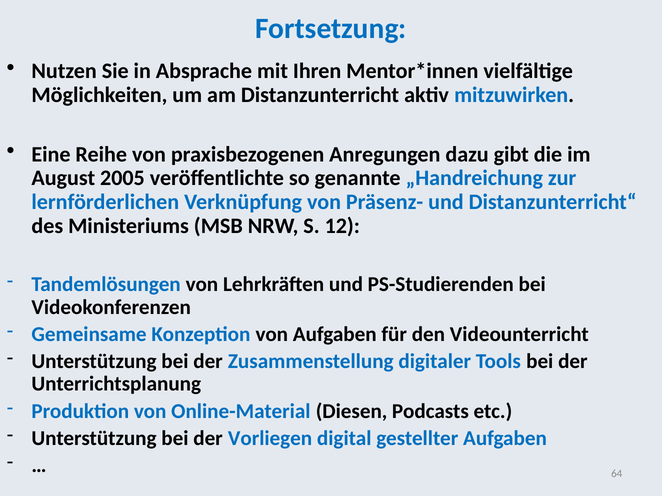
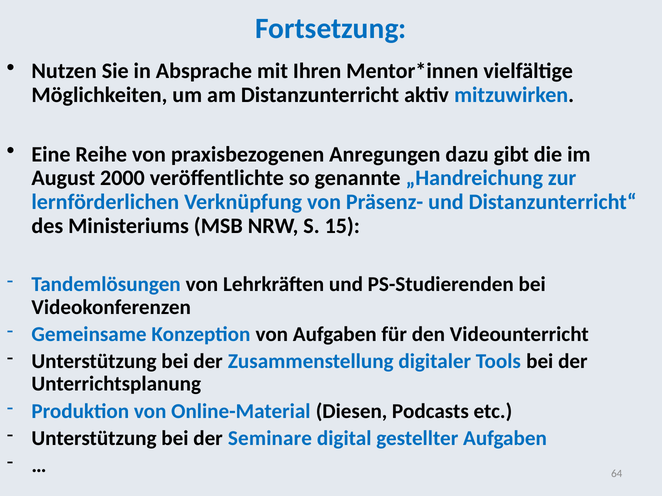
2005: 2005 -> 2000 (122, 178)
12: 12 -> 15 (342, 226)
Vorliegen: Vorliegen -> Seminare (270, 439)
